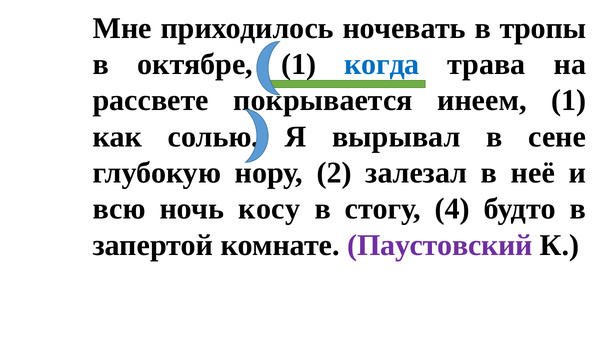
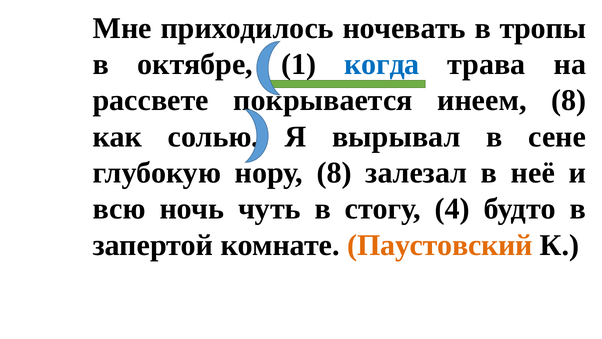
инеем 1: 1 -> 8 (569, 100)
нору 2: 2 -> 8 (334, 173)
косу: косу -> чуть (269, 209)
Паустовский colour: purple -> orange (440, 245)
